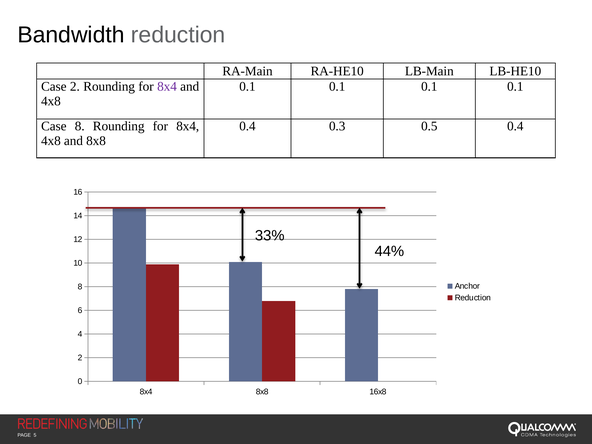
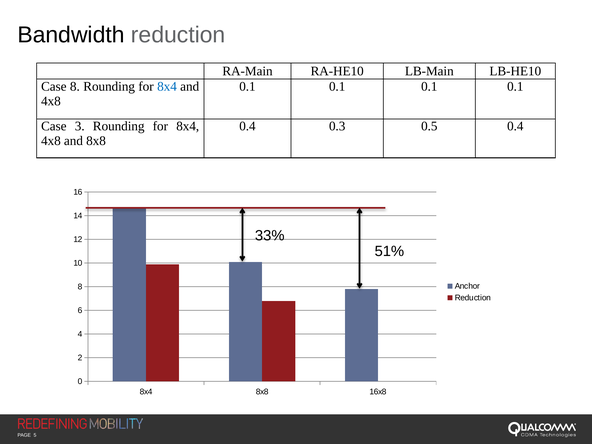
Case 2: 2 -> 8 (75, 86)
8x4 colour: purple -> blue (167, 86)
Case 8: 8 -> 3 (80, 126)
44%: 44% -> 51% (389, 251)
